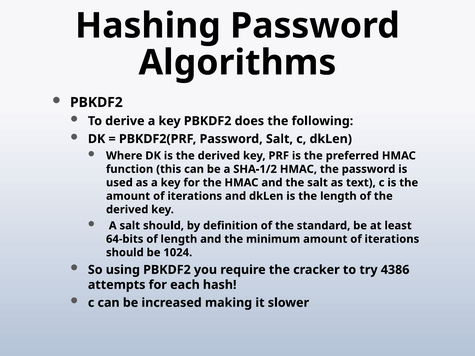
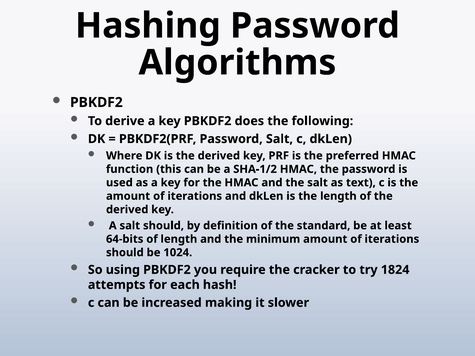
4386: 4386 -> 1824 (395, 270)
